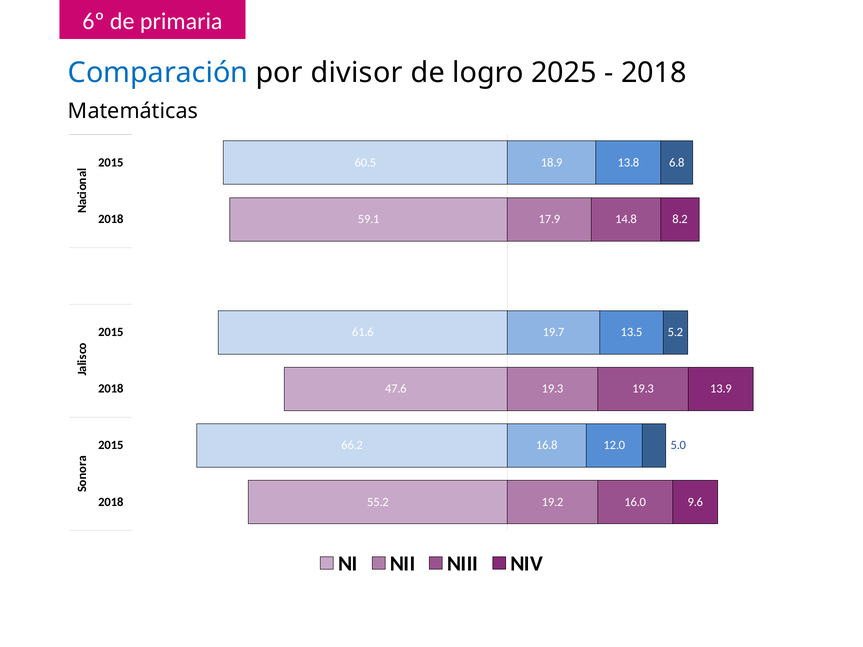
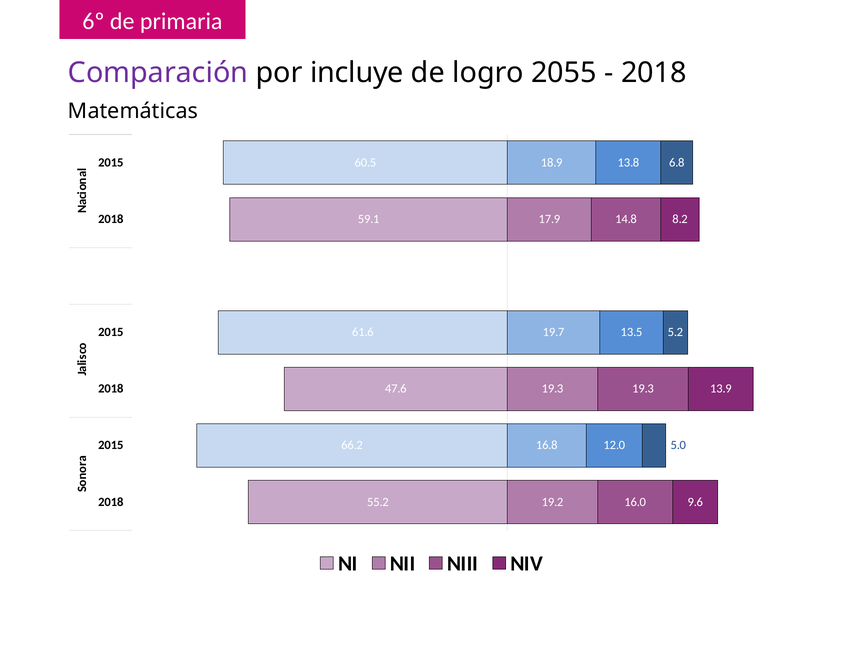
Comparación colour: blue -> purple (158, 73)
divisor: divisor -> incluye (357, 73)
2025: 2025 -> 2055 (564, 73)
